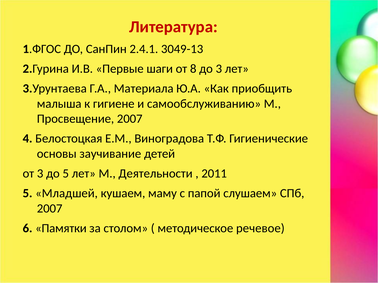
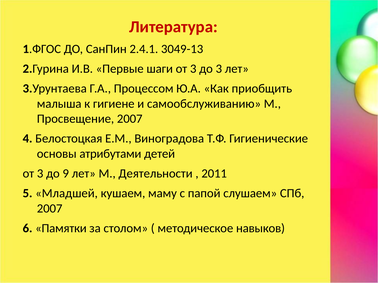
шаги от 8: 8 -> 3 (193, 69)
Материала: Материала -> Процессом (144, 89)
заучивание: заучивание -> атрибутами (110, 154)
до 5: 5 -> 9 (66, 174)
речевое: речевое -> навыков (260, 229)
